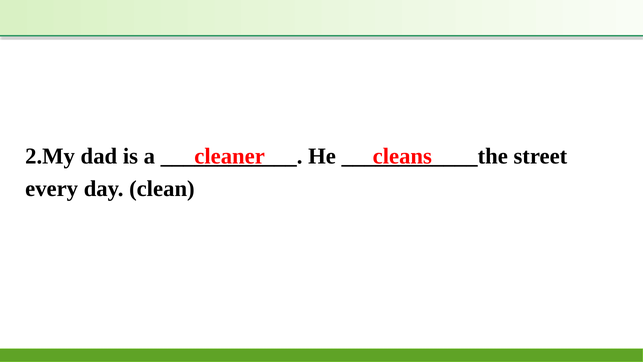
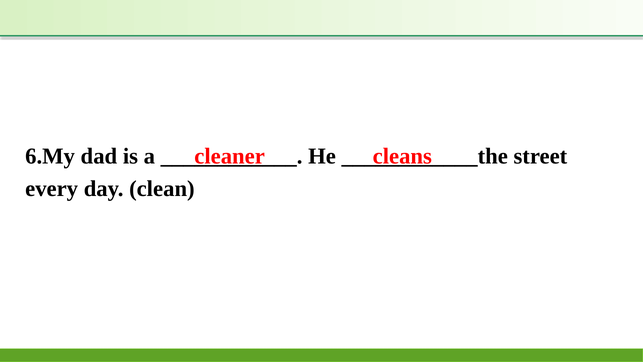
2.My: 2.My -> 6.My (50, 156)
